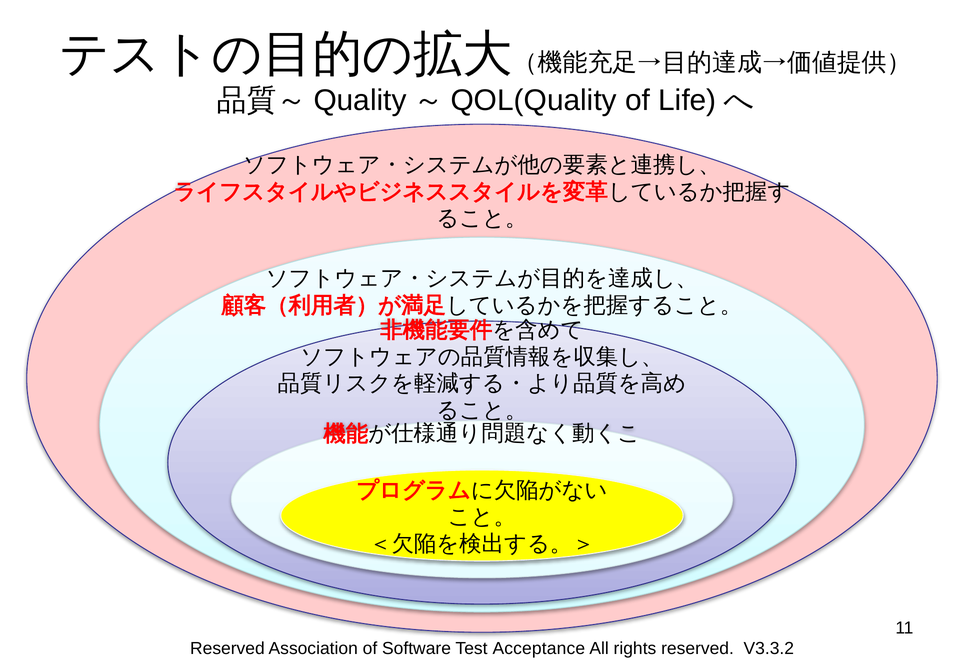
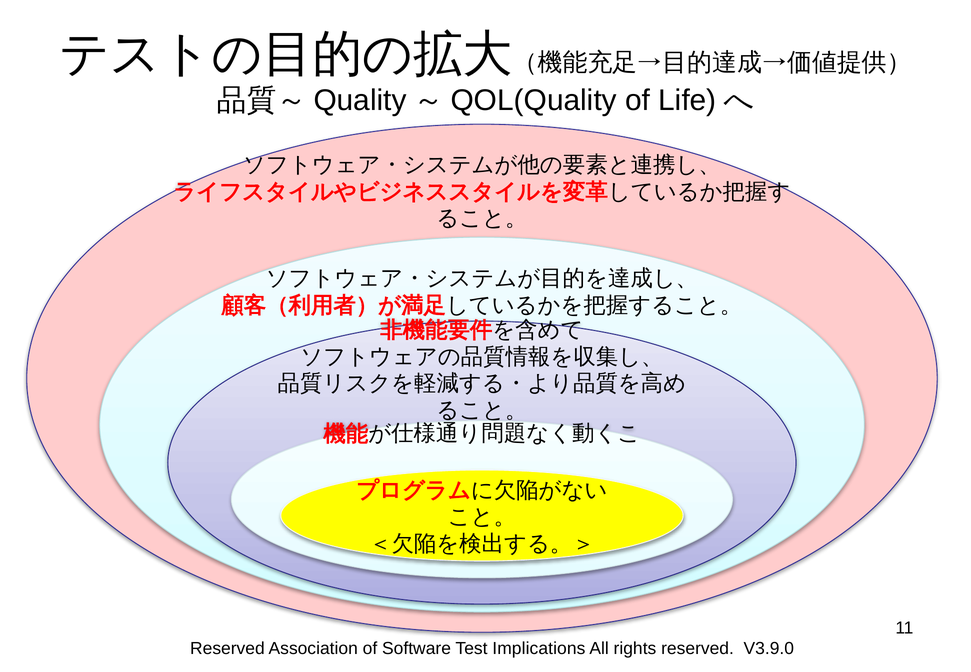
Acceptance: Acceptance -> Implications (539, 649)
V3.3.2: V3.3.2 -> V3.9.0 (769, 649)
